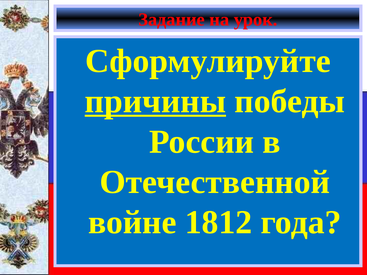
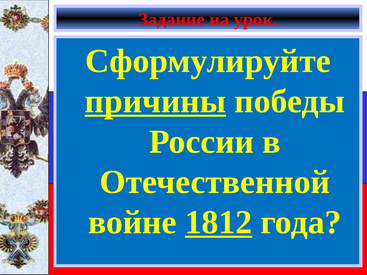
1812 underline: none -> present (219, 223)
